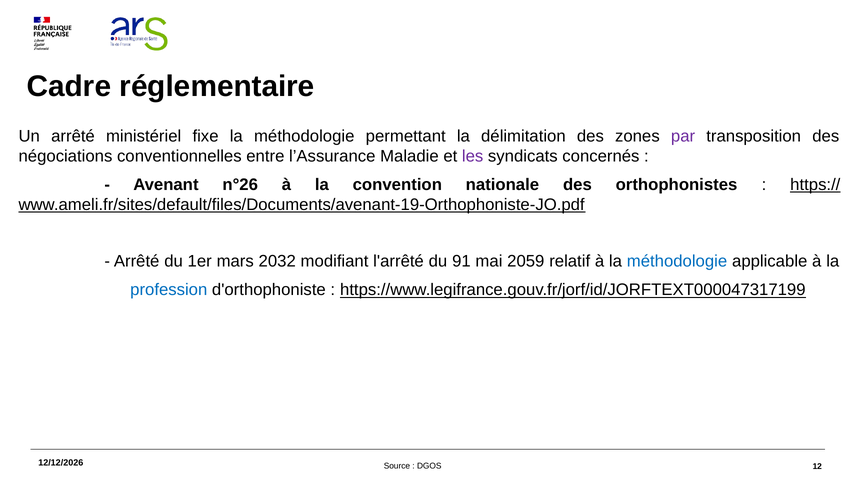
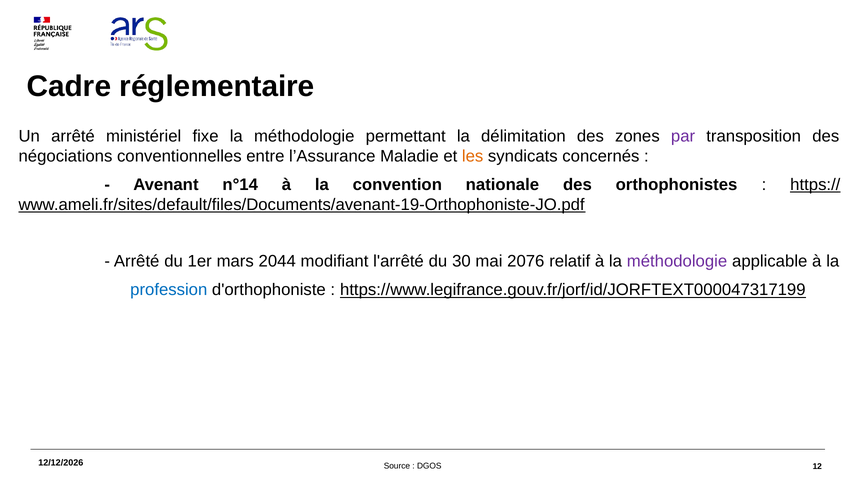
les colour: purple -> orange (473, 156)
n°26: n°26 -> n°14 (240, 185)
2032: 2032 -> 2044 (277, 262)
91: 91 -> 30 (461, 262)
2059: 2059 -> 2076 (526, 262)
méthodologie colour: blue -> purple (677, 262)
